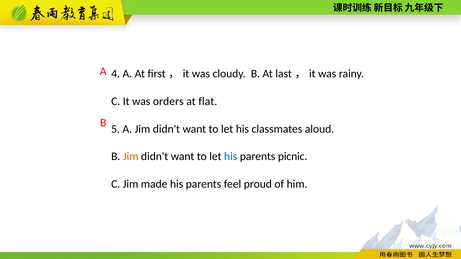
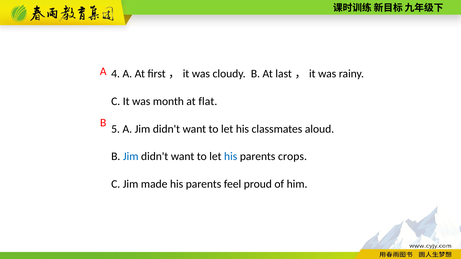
orders: orders -> month (168, 101)
Jim colour: orange -> blue (131, 157)
picnic: picnic -> crops (293, 157)
